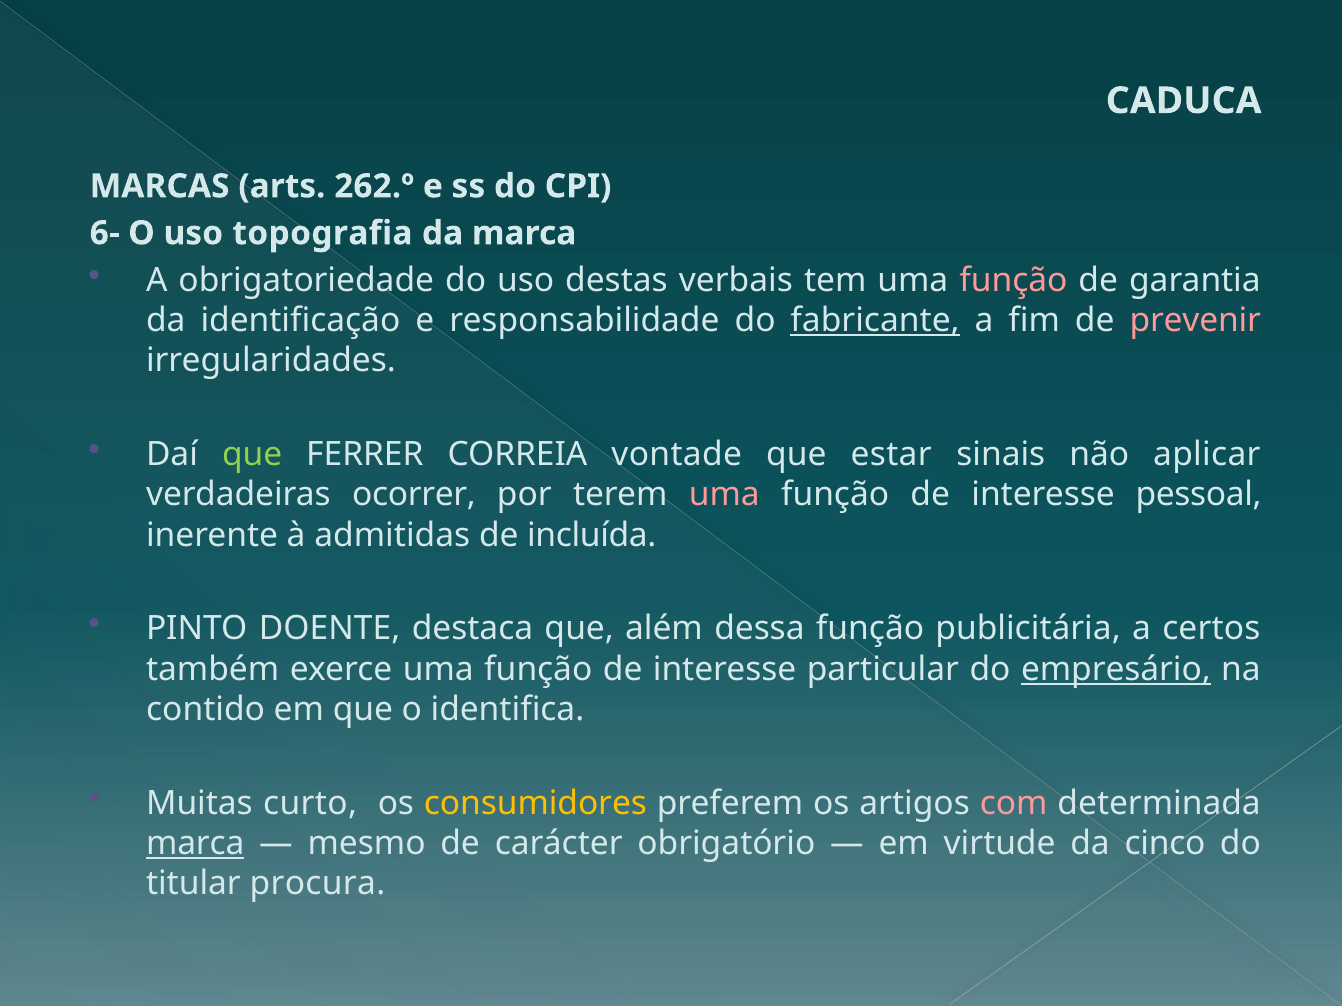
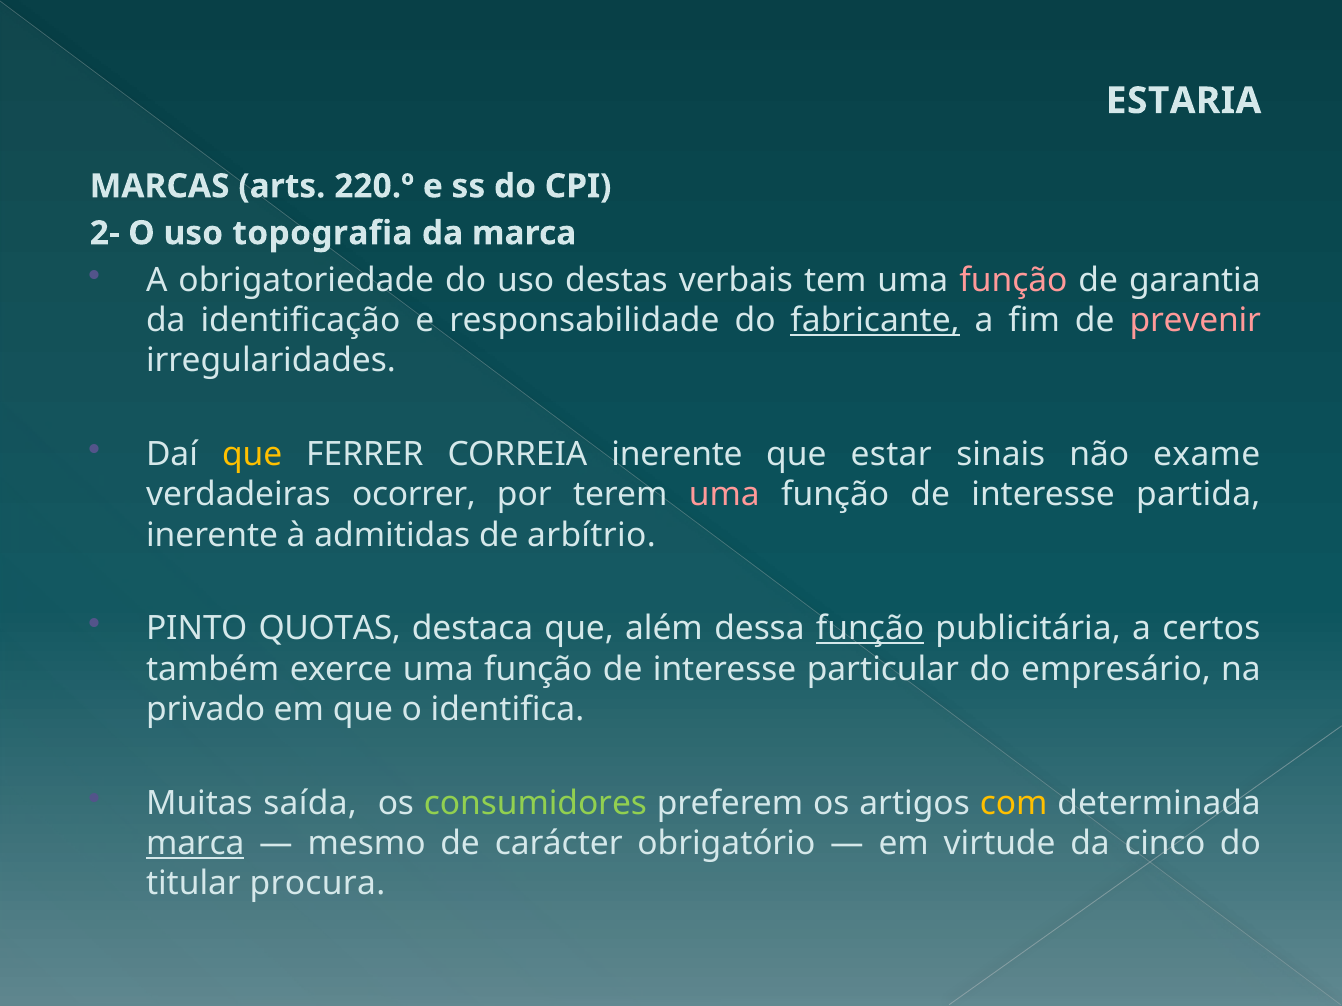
CADUCA: CADUCA -> ESTARIA (1184, 101)
262.º: 262.º -> 220.º (374, 186)
6-: 6- -> 2- (105, 233)
que colour: light green -> yellow (252, 455)
CORREIA vontade: vontade -> inerente (677, 455)
aplicar: aplicar -> exame (1207, 455)
pessoal: pessoal -> partida (1198, 495)
incluída: incluída -> arbítrio (591, 535)
DOENTE: DOENTE -> QUOTAS (330, 629)
função underline: none -> present (870, 629)
empresário underline: present -> none (1116, 669)
contido: contido -> privado (206, 710)
curto: curto -> saída (310, 804)
consumidores colour: yellow -> light green (535, 804)
com colour: pink -> yellow (1014, 804)
